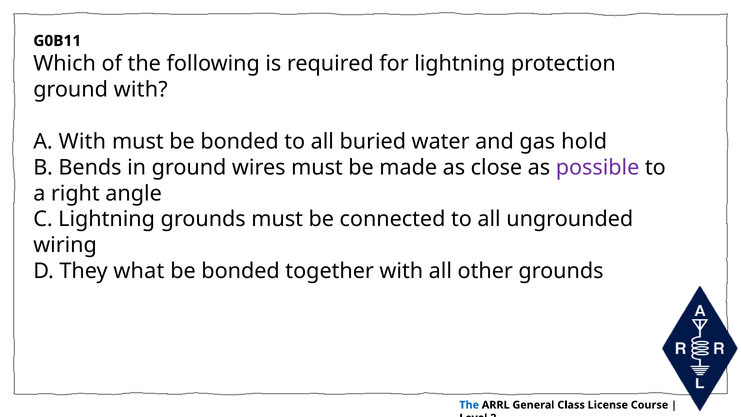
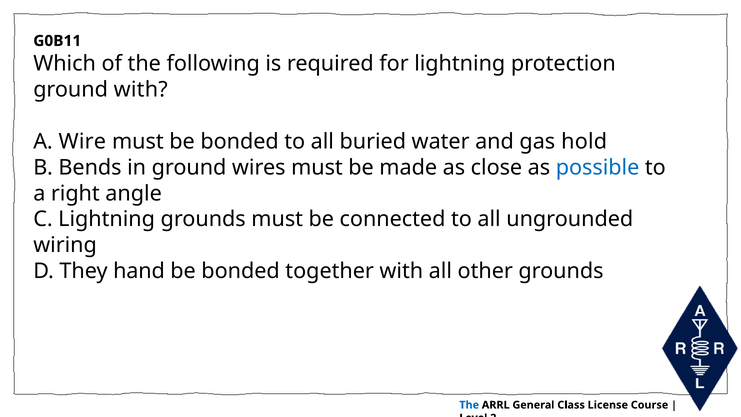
A With: With -> Wire (82, 141)
possible colour: purple -> blue (598, 167)
what: what -> hand (139, 271)
